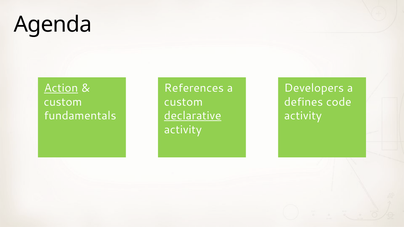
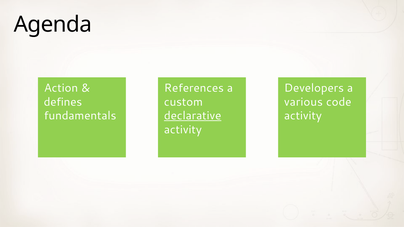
Action underline: present -> none (61, 88)
custom: custom -> defines (63, 102)
defines: defines -> various (303, 102)
